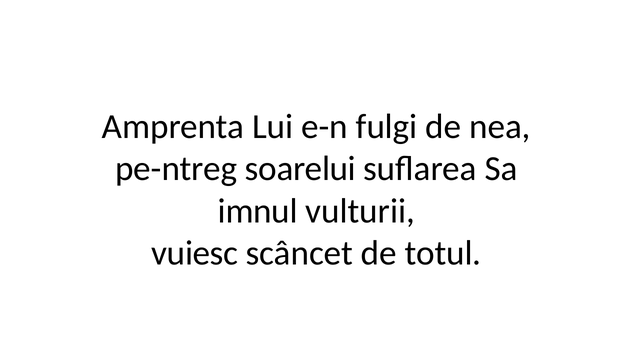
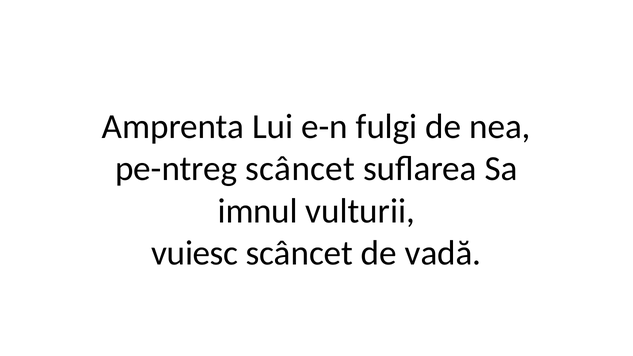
pe-ntreg soarelui: soarelui -> scâncet (300, 169)
totul: totul -> vadă (443, 253)
